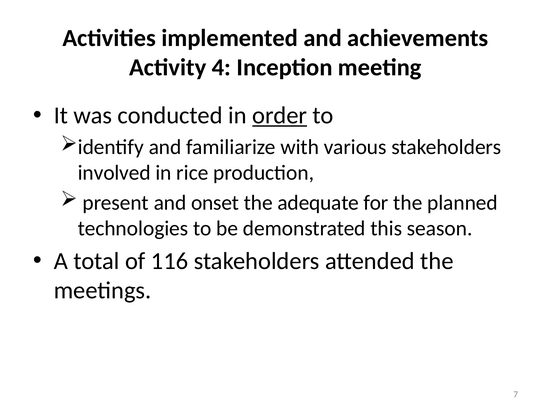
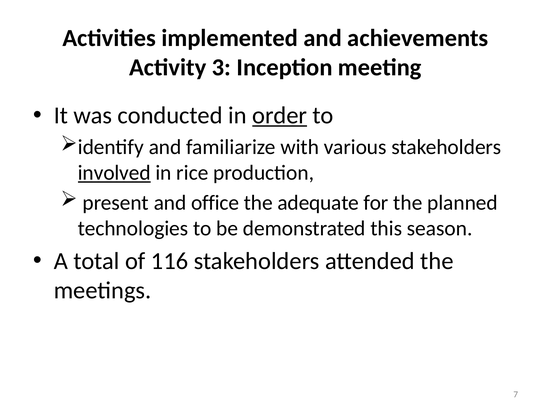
4: 4 -> 3 (221, 67)
involved underline: none -> present (114, 173)
onset: onset -> office (215, 203)
